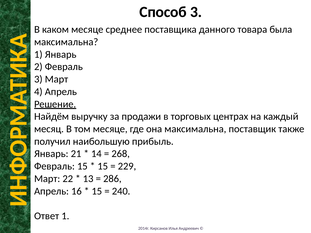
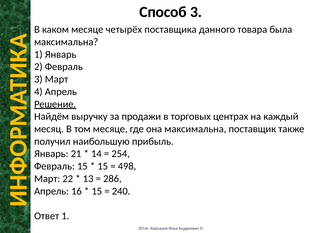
среднее: среднее -> четырёх (124, 30)
268: 268 -> 254 (121, 154)
229: 229 -> 498 (127, 166)
